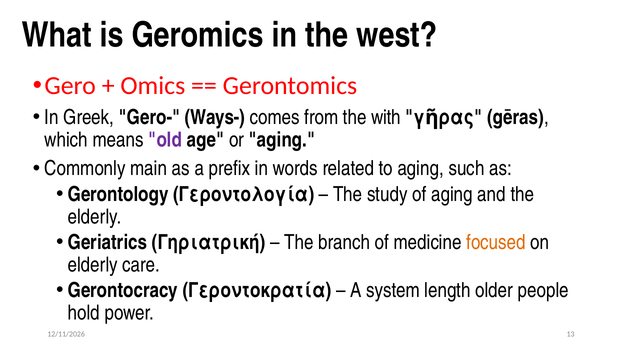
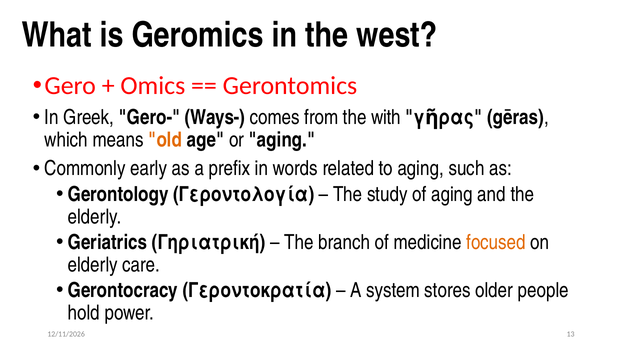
old colour: purple -> orange (165, 140)
main: main -> early (149, 169)
length: length -> stores (448, 290)
